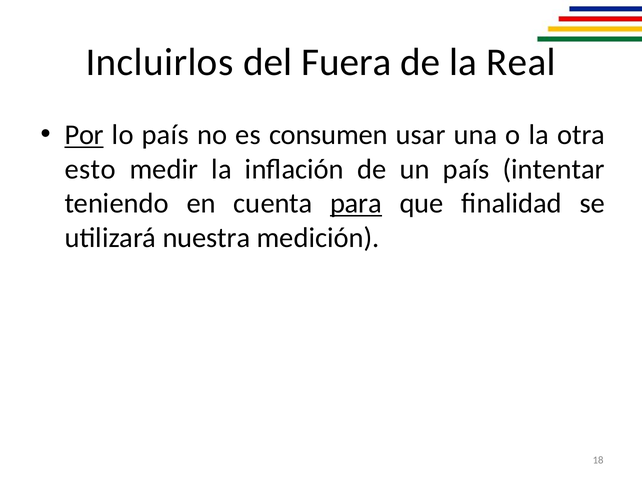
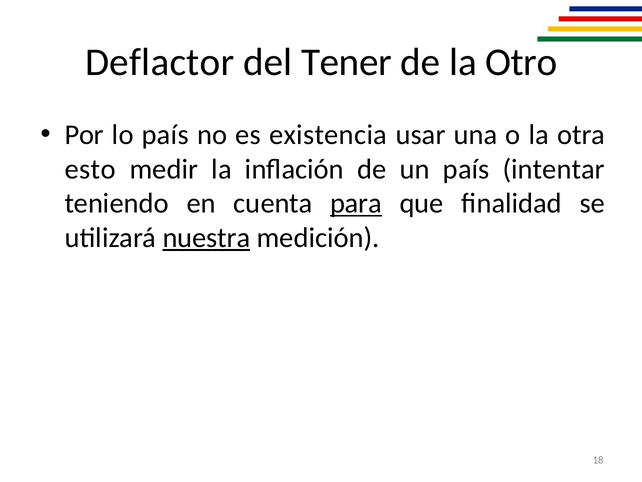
Incluirlos: Incluirlos -> Deflactor (160, 62)
Fuera: Fuera -> Tener (346, 62)
Real: Real -> Otro (521, 62)
Por underline: present -> none (84, 135)
consumen: consumen -> existencia (328, 135)
nuestra underline: none -> present (206, 238)
